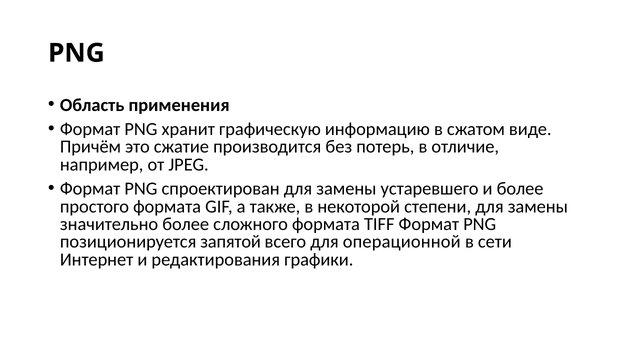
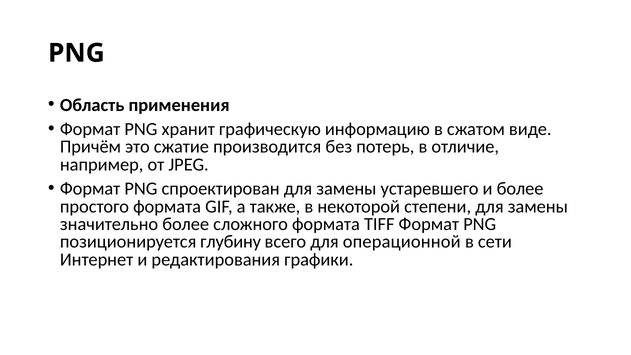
запятой: запятой -> глубину (231, 242)
